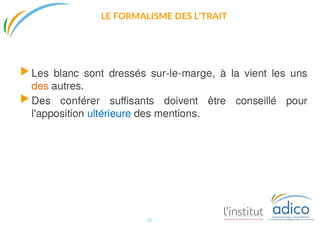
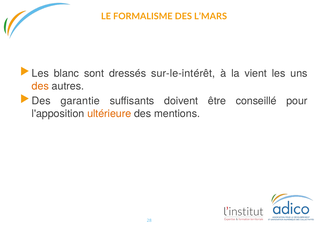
L’TRAIT: L’TRAIT -> L’MARS (211, 17)
sur-le-marge: sur-le-marge -> sur-le-intérêt (183, 74)
conférer: conférer -> garantie (80, 101)
ultérieure colour: blue -> orange (109, 114)
